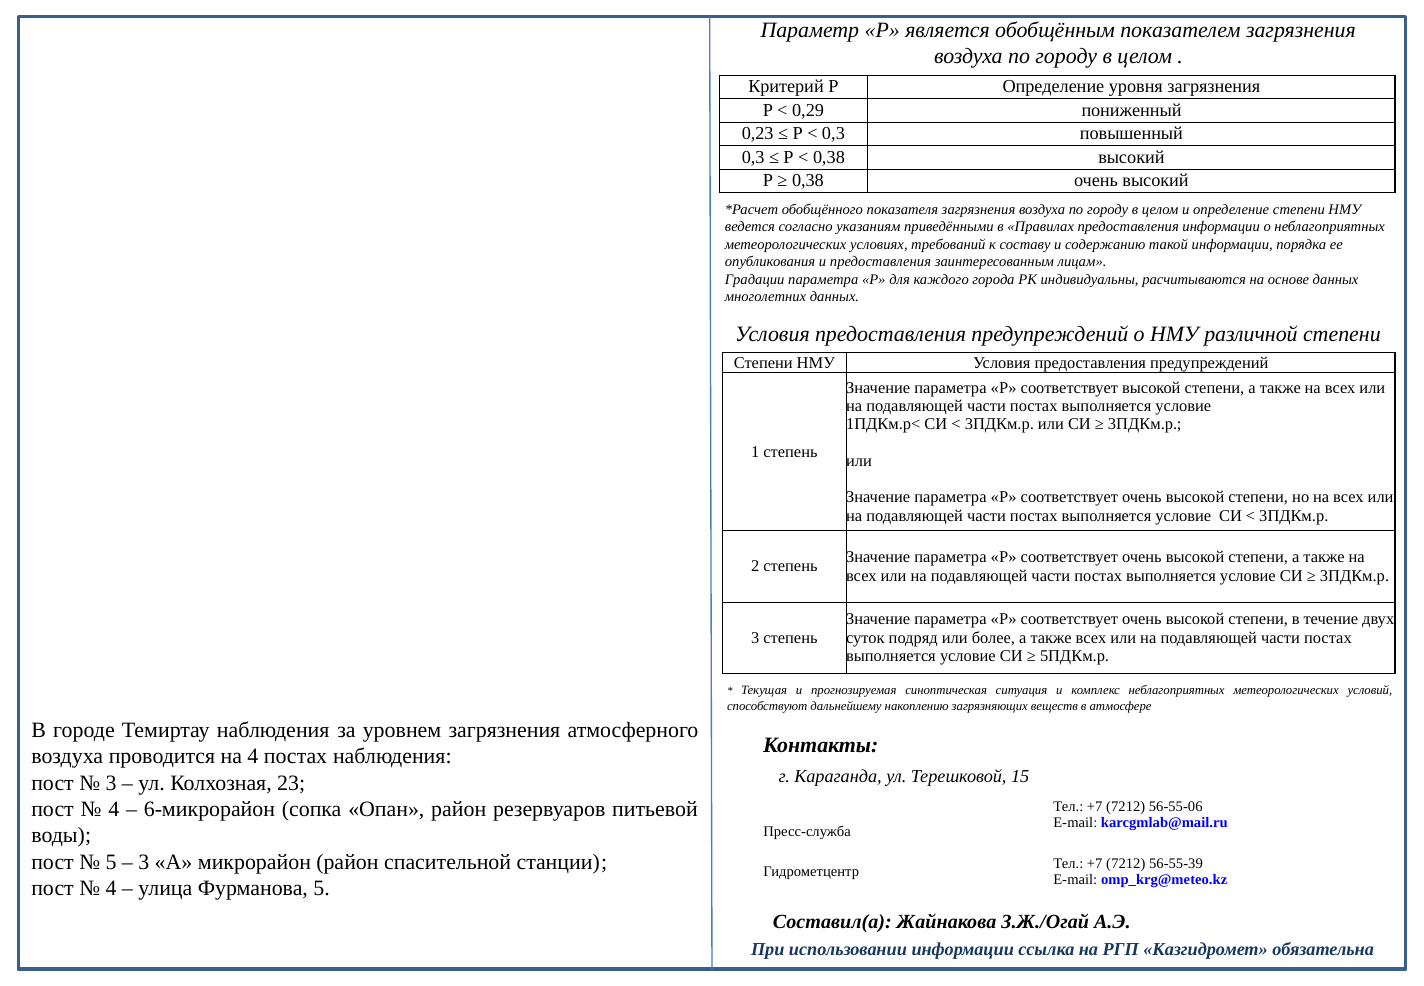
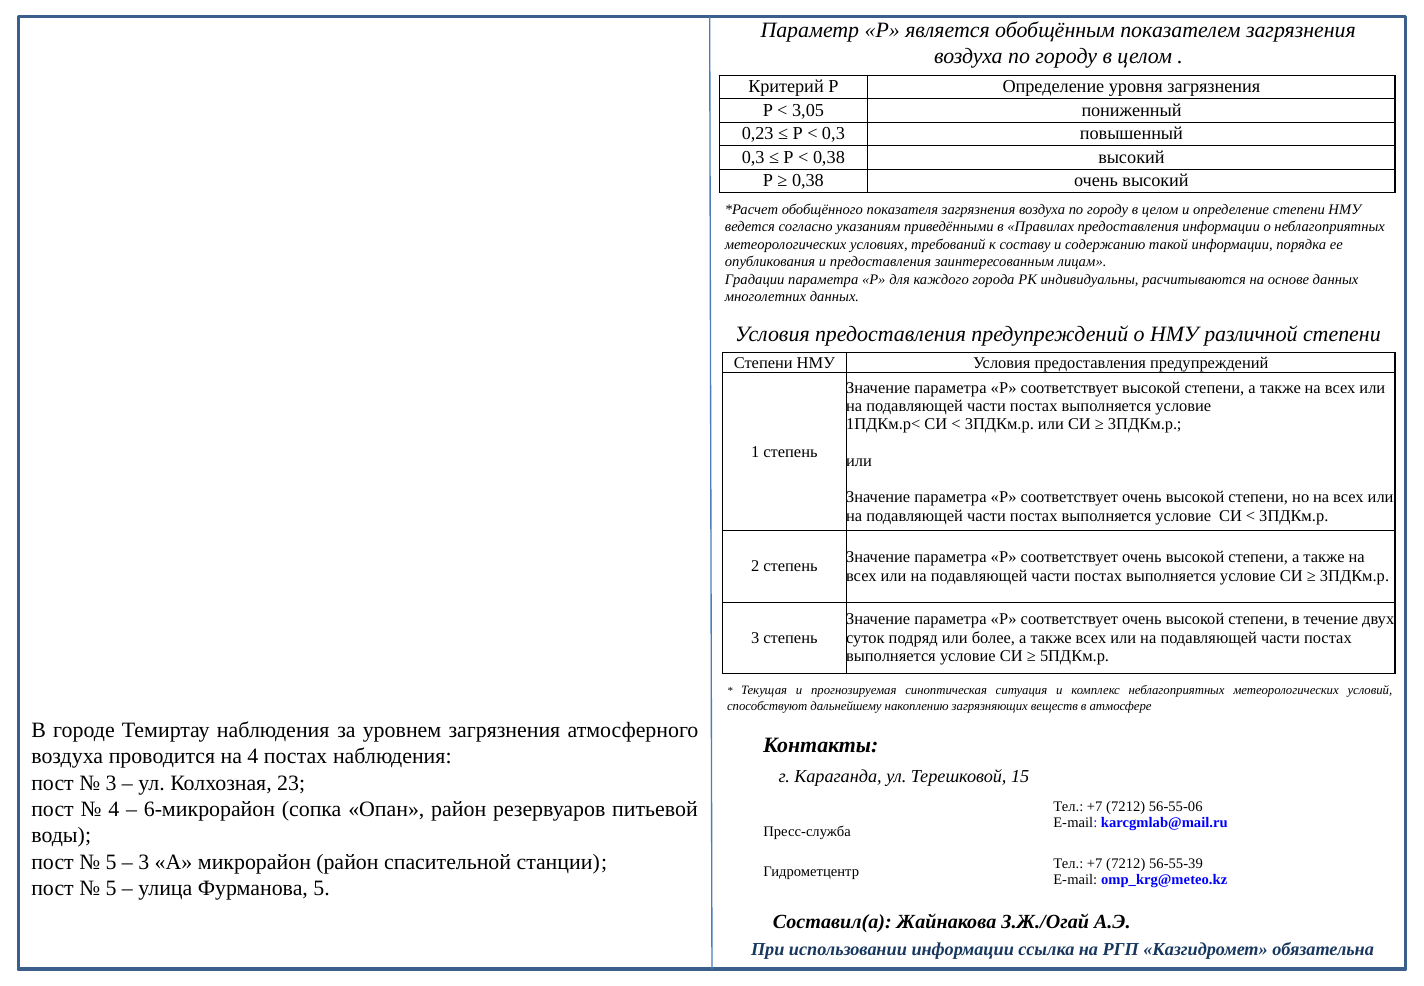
0,29: 0,29 -> 3,05 (808, 110)
4: 4 -> 5 (111, 888)
